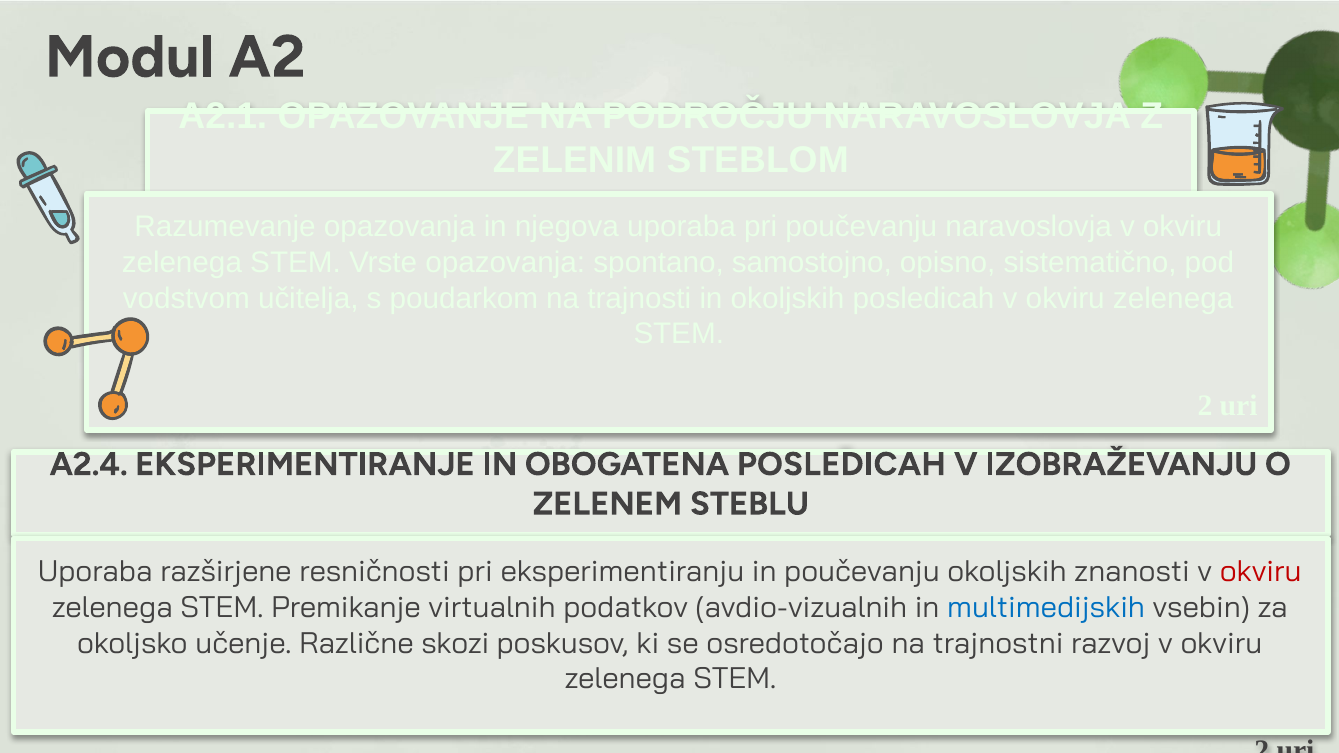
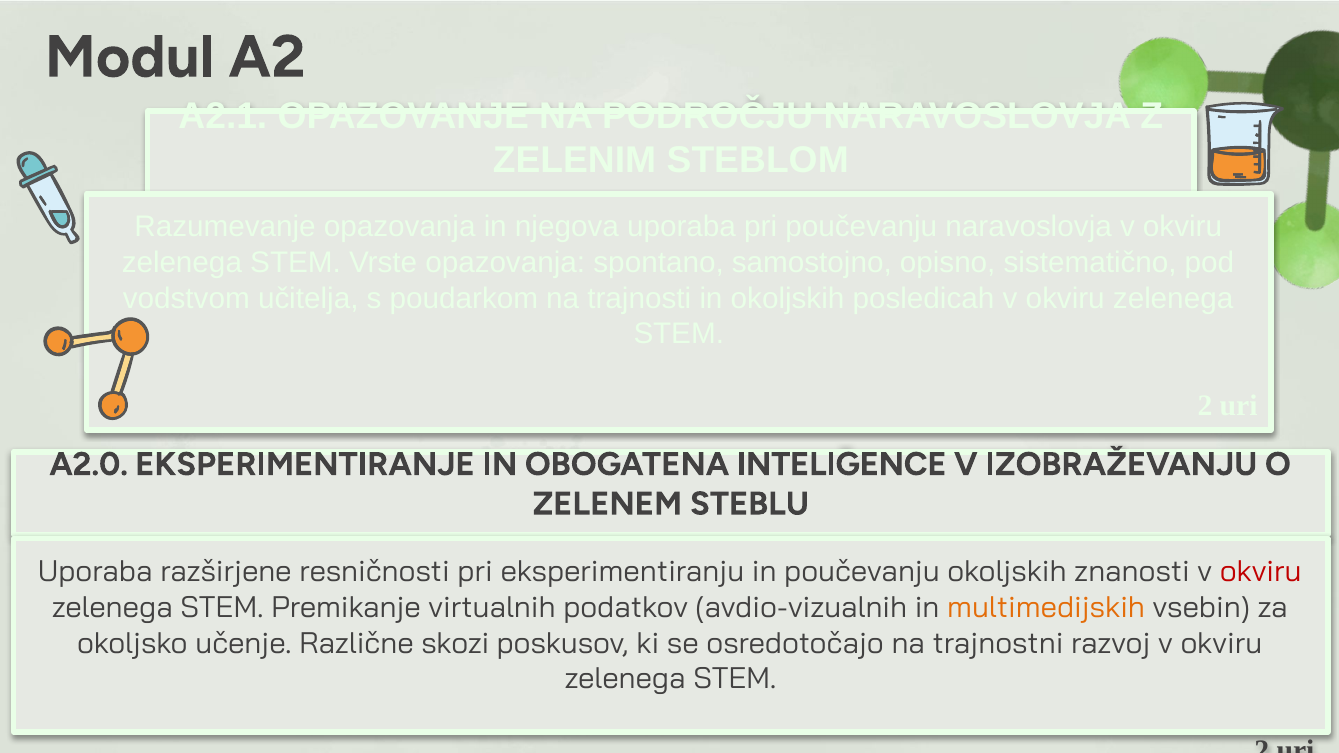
A2.4: A2.4 -> A2.0 (89, 464)
OBOGATENA POSLEDICAH: POSLEDICAH -> INTELIGENCE (842, 464)
multimedijskih colour: blue -> orange (1046, 608)
